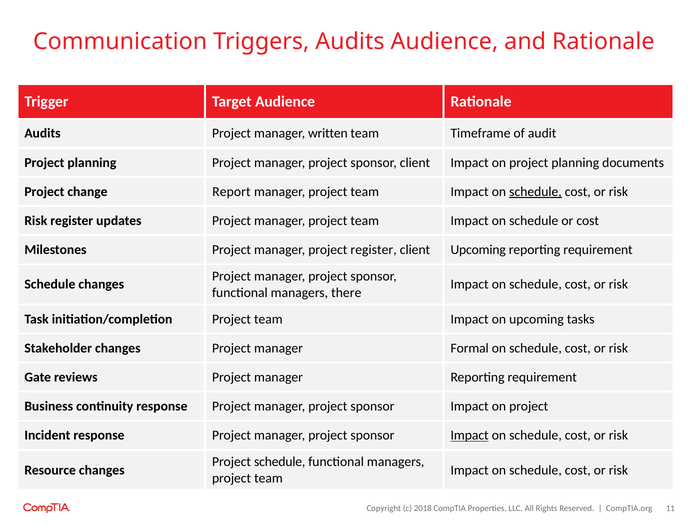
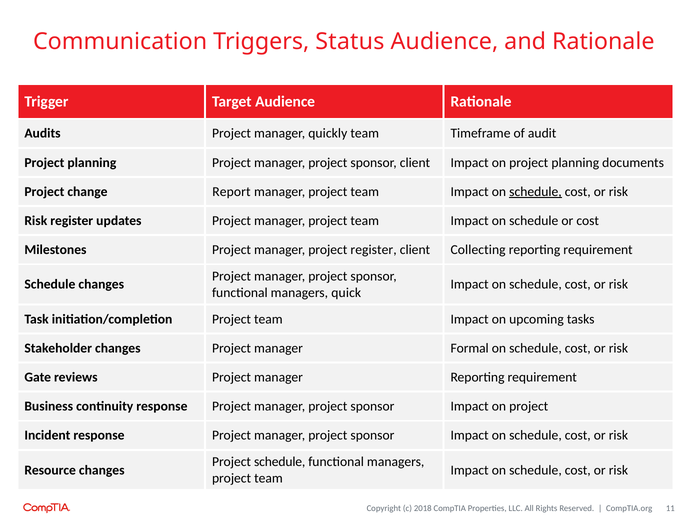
Triggers Audits: Audits -> Status (350, 42)
written: written -> quickly (328, 133)
client Upcoming: Upcoming -> Collecting (478, 250)
there: there -> quick (346, 292)
Impact underline: present -> none (470, 435)
